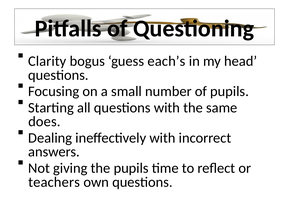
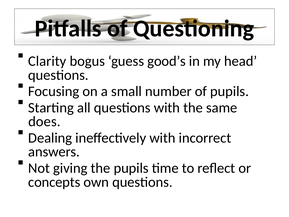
each’s: each’s -> good’s (167, 61)
teachers: teachers -> concepts (54, 182)
